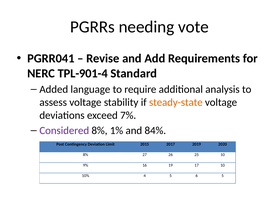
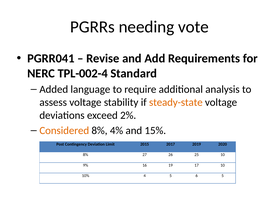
TPL-901-4: TPL-901-4 -> TPL-002-4 (83, 73)
7%: 7% -> 2% (128, 115)
Considered colour: purple -> orange (64, 131)
1%: 1% -> 4% (117, 131)
84%: 84% -> 15% (155, 131)
